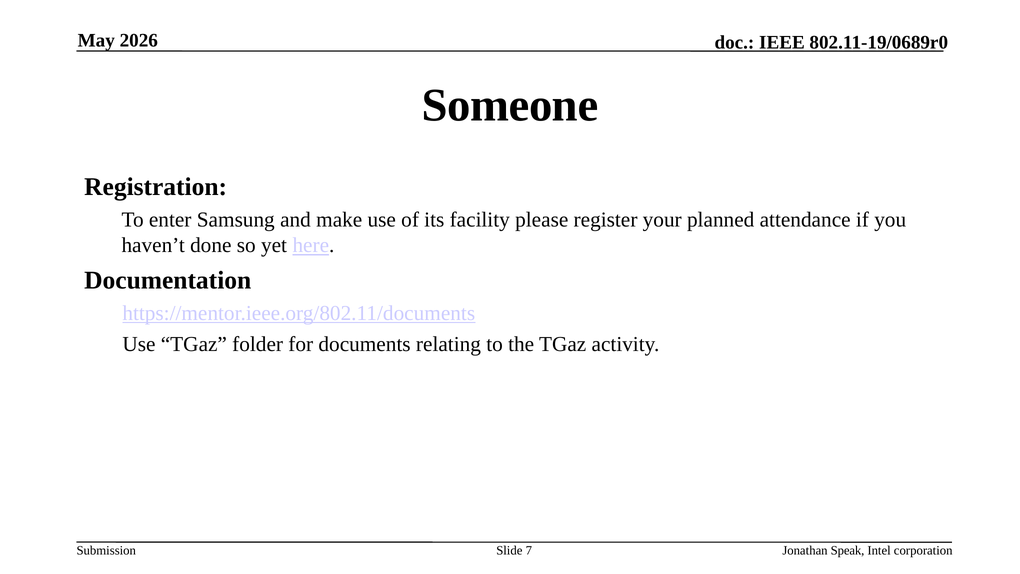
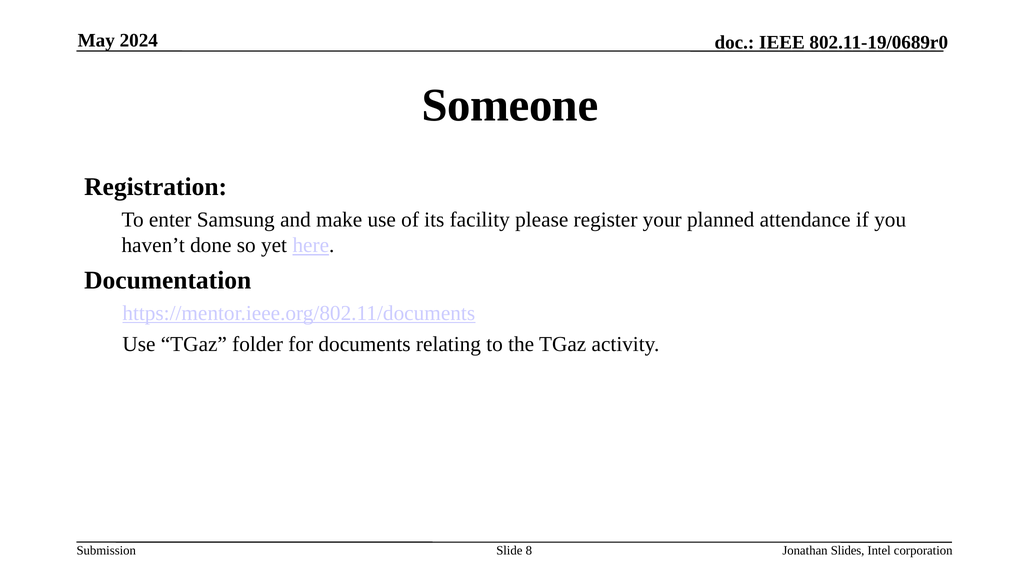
2026: 2026 -> 2024 (139, 41)
7: 7 -> 8 (529, 550)
Speak: Speak -> Slides (848, 550)
